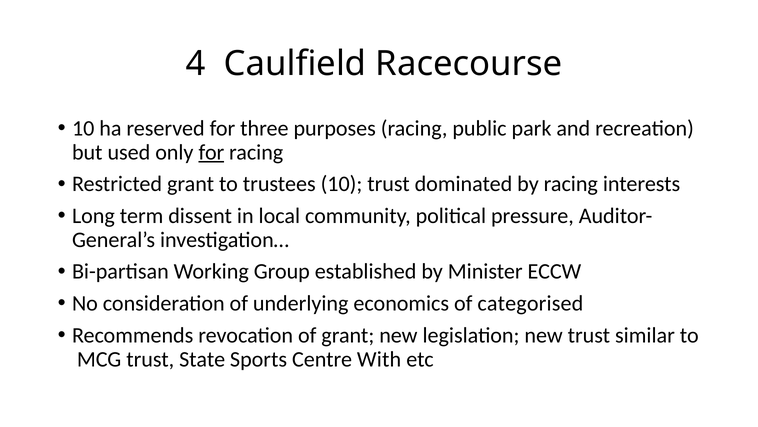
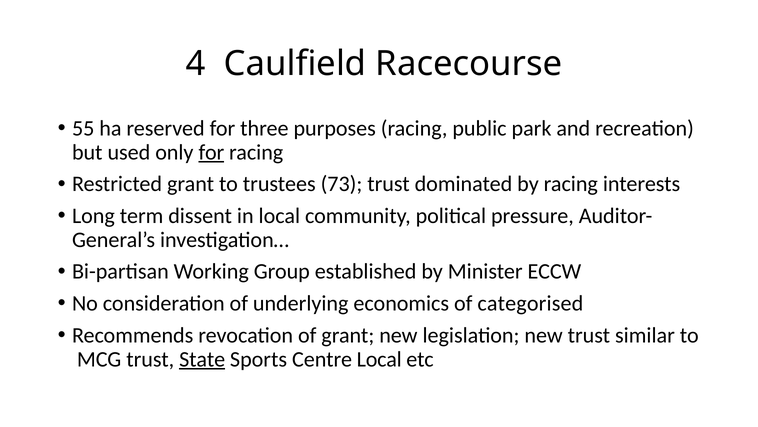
10: 10 -> 55 (83, 128)
trustees 10: 10 -> 73 (341, 184)
State underline: none -> present (202, 359)
Centre With: With -> Local (379, 359)
